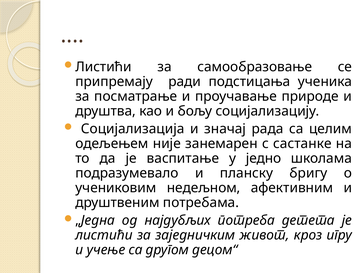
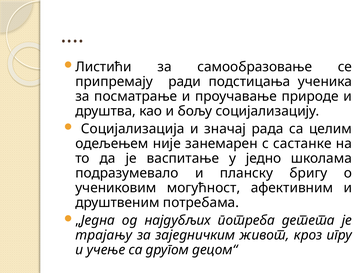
недељном: недељном -> могућност (204, 188)
листићи: листићи -> трајању (104, 235)
